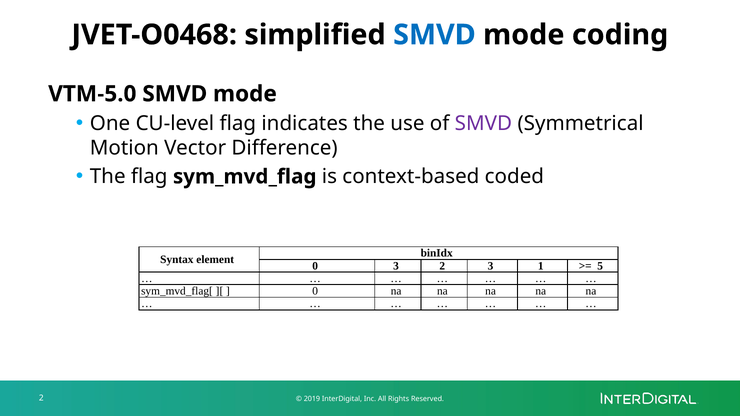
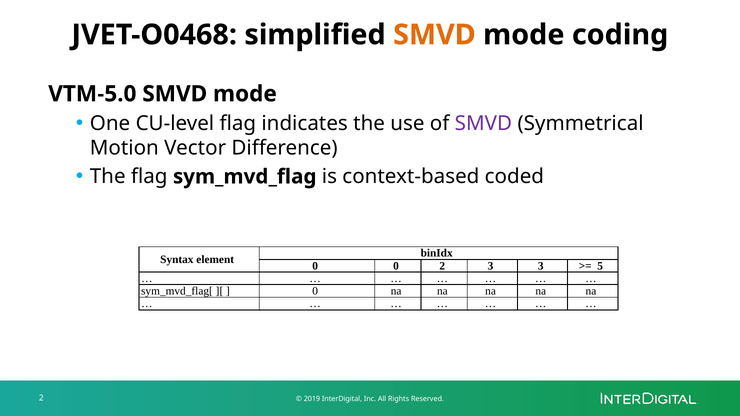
SMVD colour: blue -> orange (434, 35)
0 3: 3 -> 0 (396, 266)
3 1: 1 -> 3 (541, 266)
